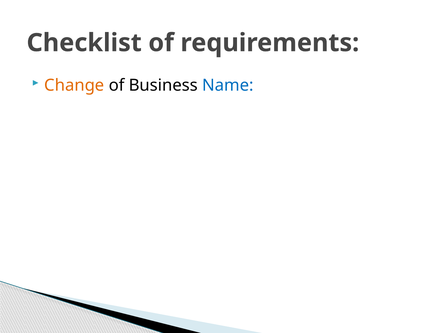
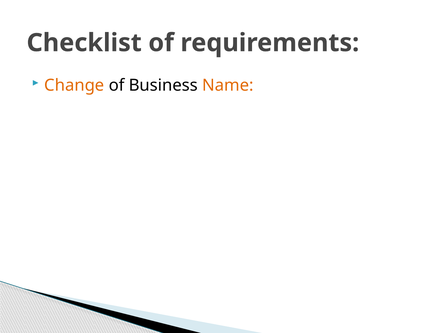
Name colour: blue -> orange (228, 85)
